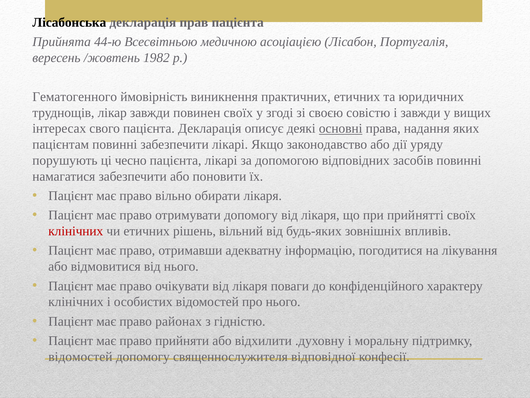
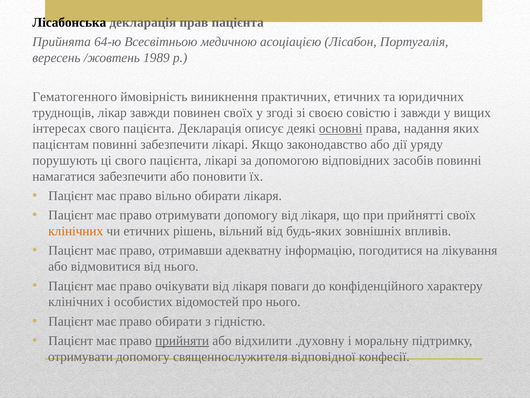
44-ю: 44-ю -> 64-ю (108, 42)
1982: 1982 -> 1989 (156, 58)
ці чесно: чесно -> свого (131, 160)
клінічних colour: red -> orange (76, 231)
право районах: районах -> обирати (179, 321)
прийняти underline: none -> present (182, 340)
відомостей: відомостей -> отримувати (81, 356)
